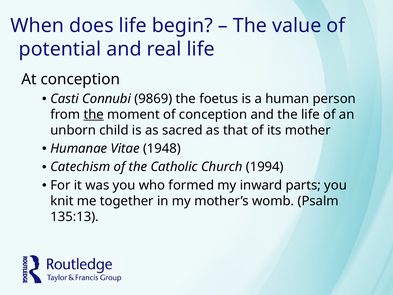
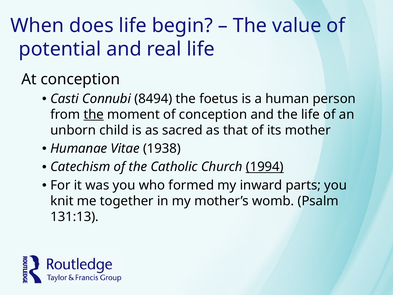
9869: 9869 -> 8494 (153, 99)
1948: 1948 -> 1938 (162, 148)
1994 underline: none -> present (265, 167)
135:13: 135:13 -> 131:13 (75, 217)
